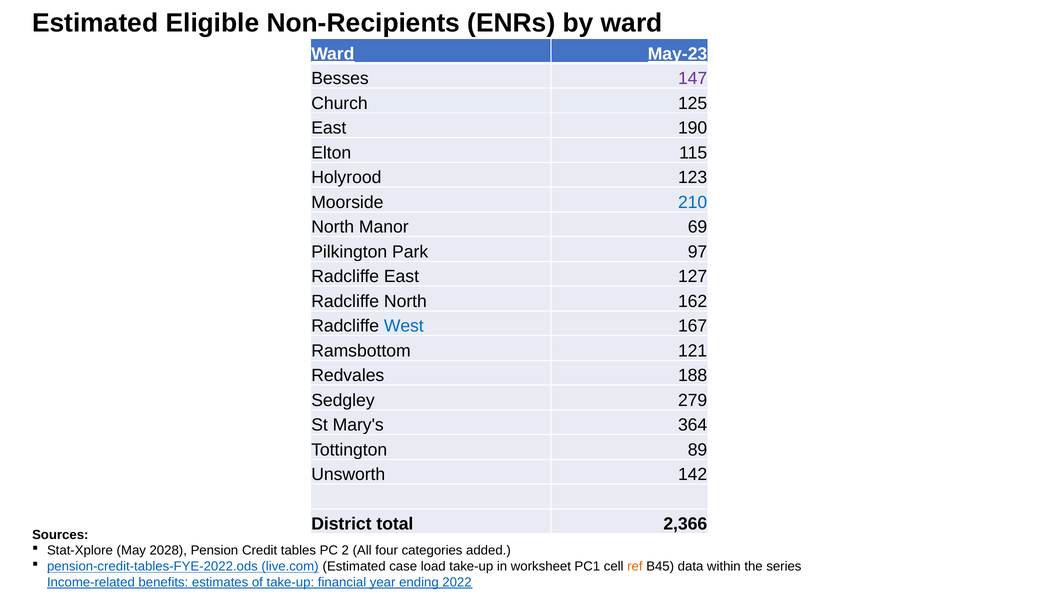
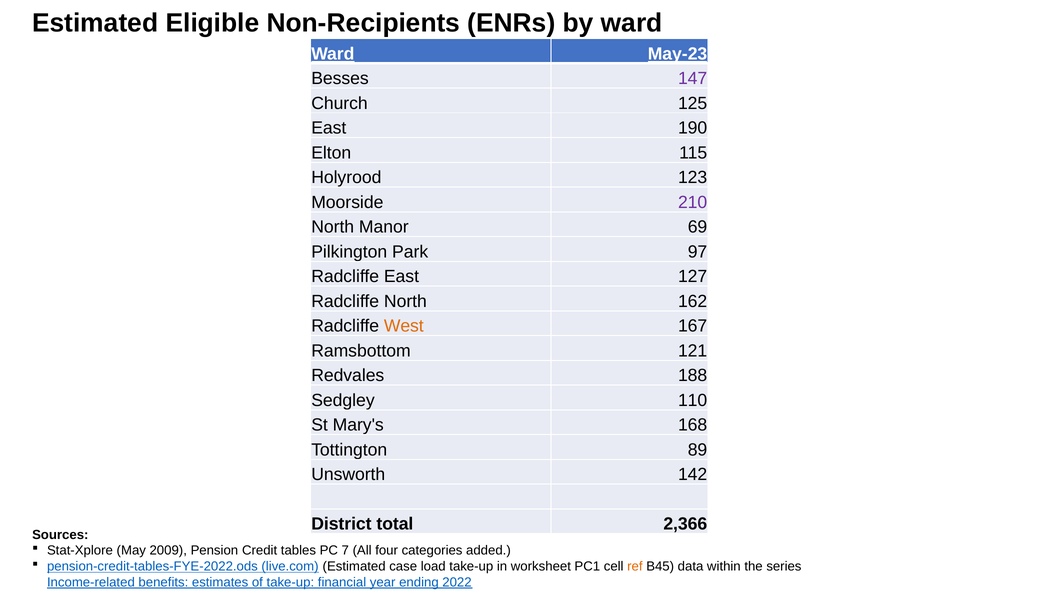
210 colour: blue -> purple (693, 202)
West colour: blue -> orange (404, 326)
279: 279 -> 110 (693, 400)
364: 364 -> 168 (693, 425)
2028: 2028 -> 2009 (168, 551)
2: 2 -> 7 (345, 551)
